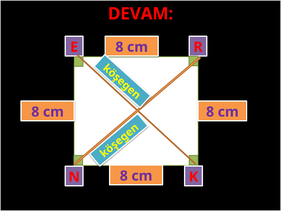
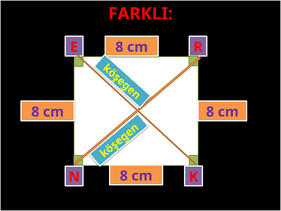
DEVAM: DEVAM -> FARKLI (140, 14)
